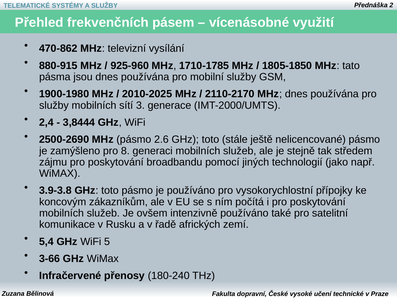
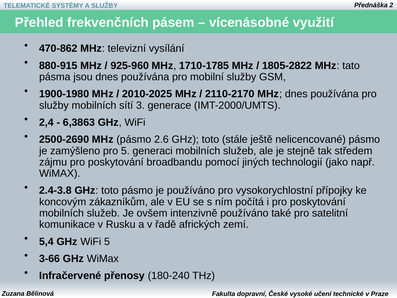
1805-1850: 1805-1850 -> 1805-2822 (287, 66)
3,8444: 3,8444 -> 6,3863 (79, 122)
pro 8: 8 -> 5 (125, 151)
3.9-3.8: 3.9-3.8 -> 2.4-3.8 (55, 190)
